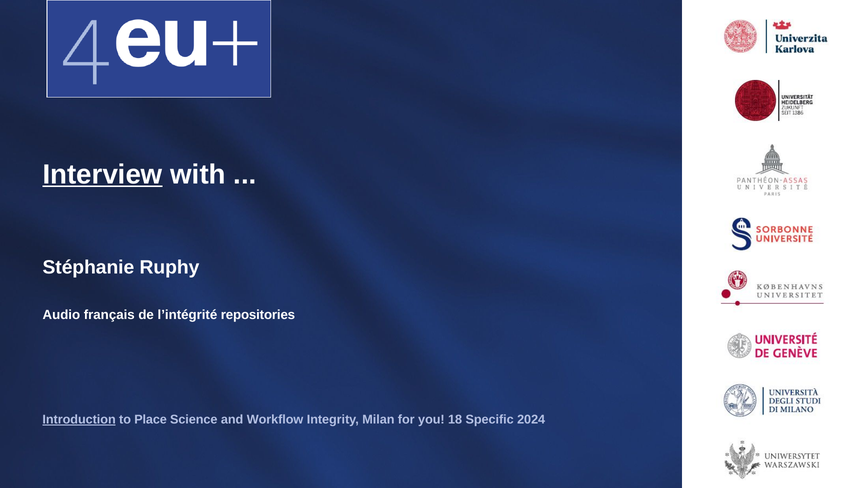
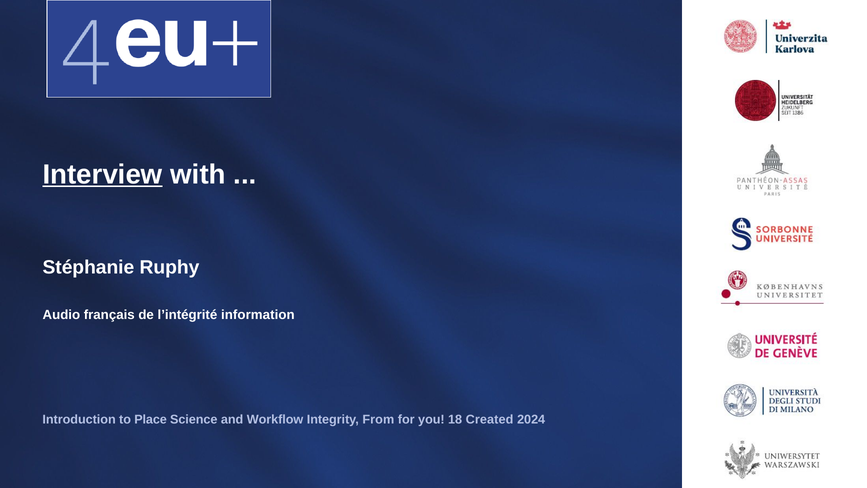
repositories: repositories -> information (258, 315)
Introduction underline: present -> none (79, 419)
Milan: Milan -> From (378, 419)
Specific: Specific -> Created (490, 419)
